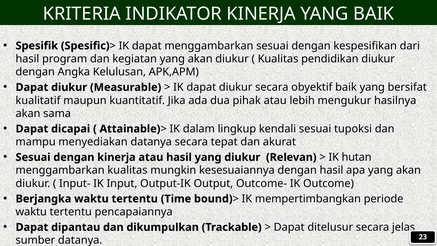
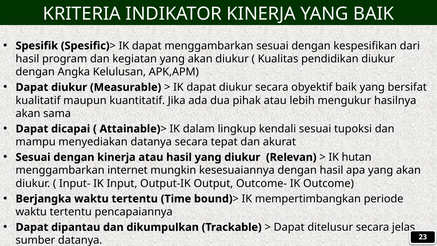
menggambarkan kualitas: kualitas -> internet (128, 170)
